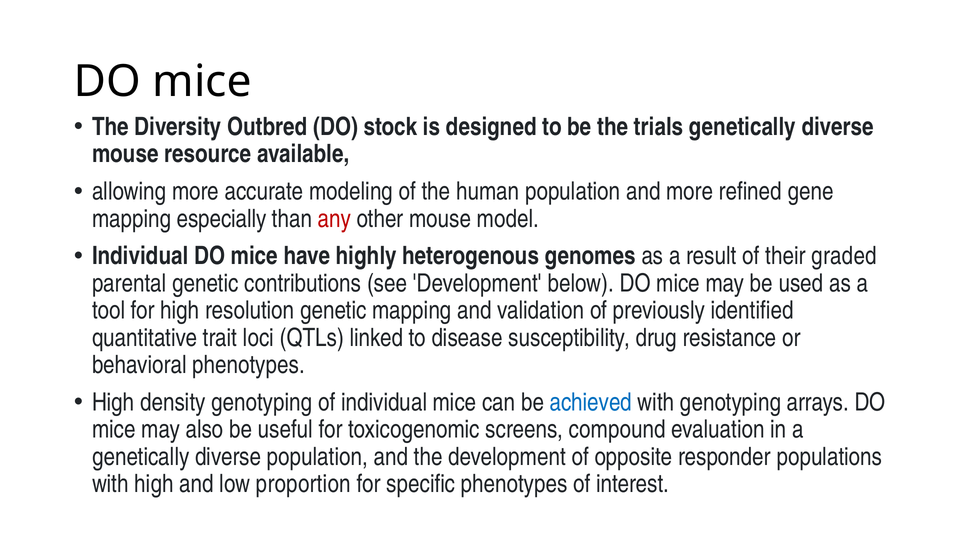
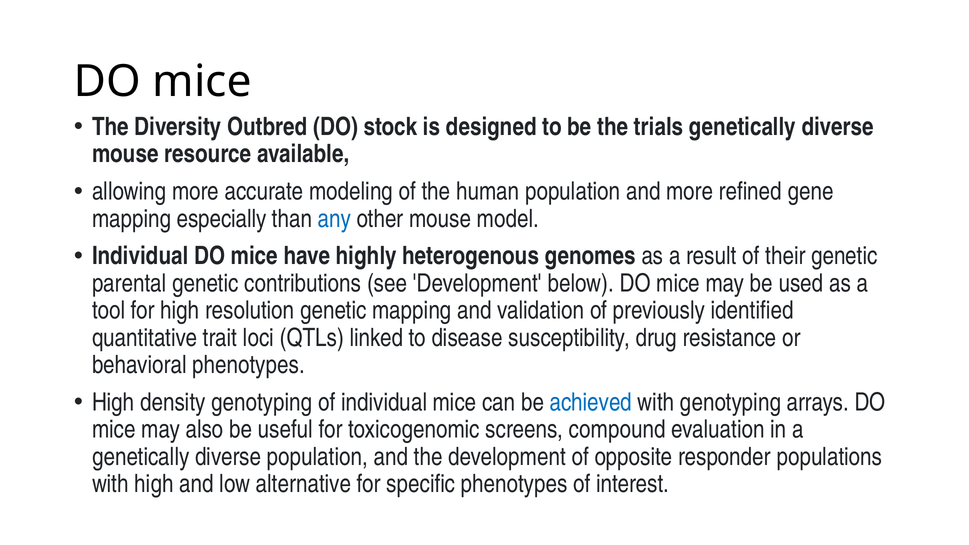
any colour: red -> blue (334, 219)
their graded: graded -> genetic (844, 256)
proportion: proportion -> alternative (304, 484)
